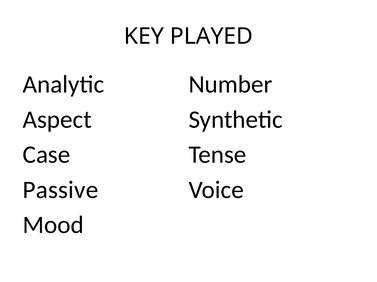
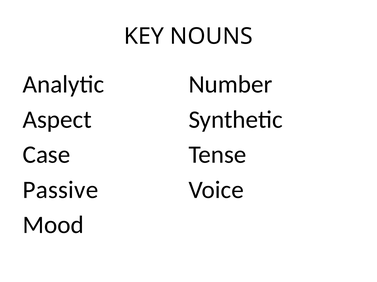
PLAYED: PLAYED -> NOUNS (211, 36)
